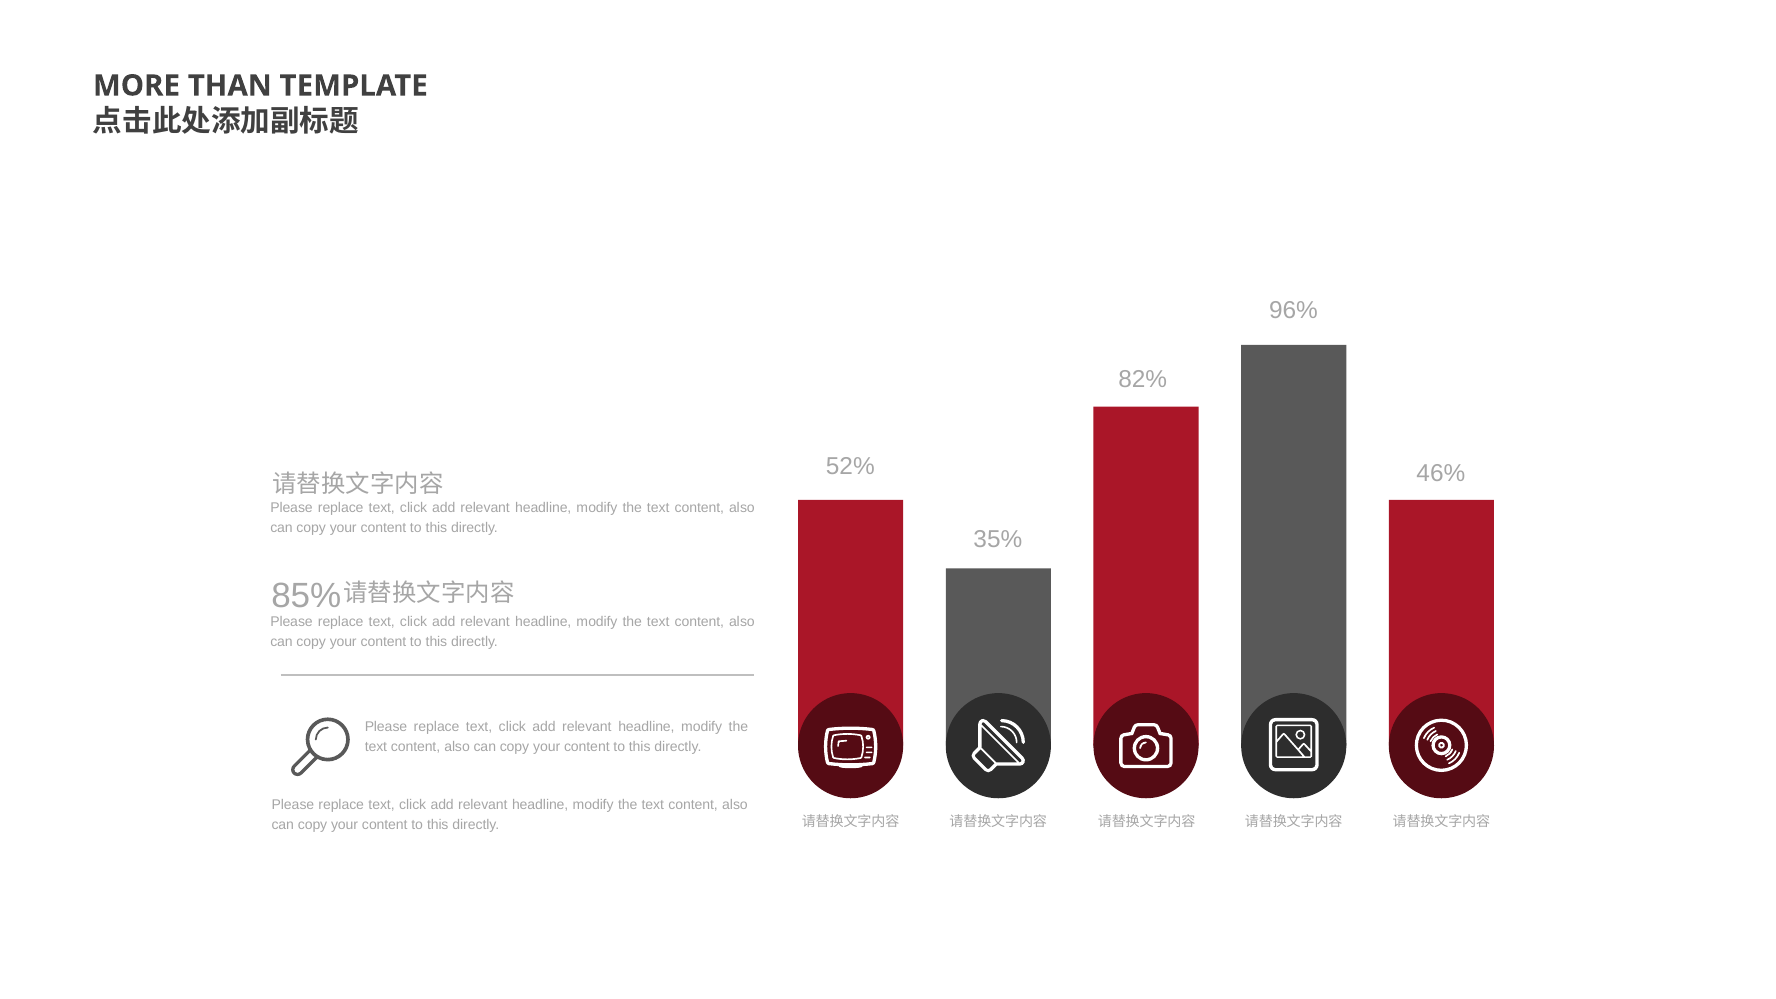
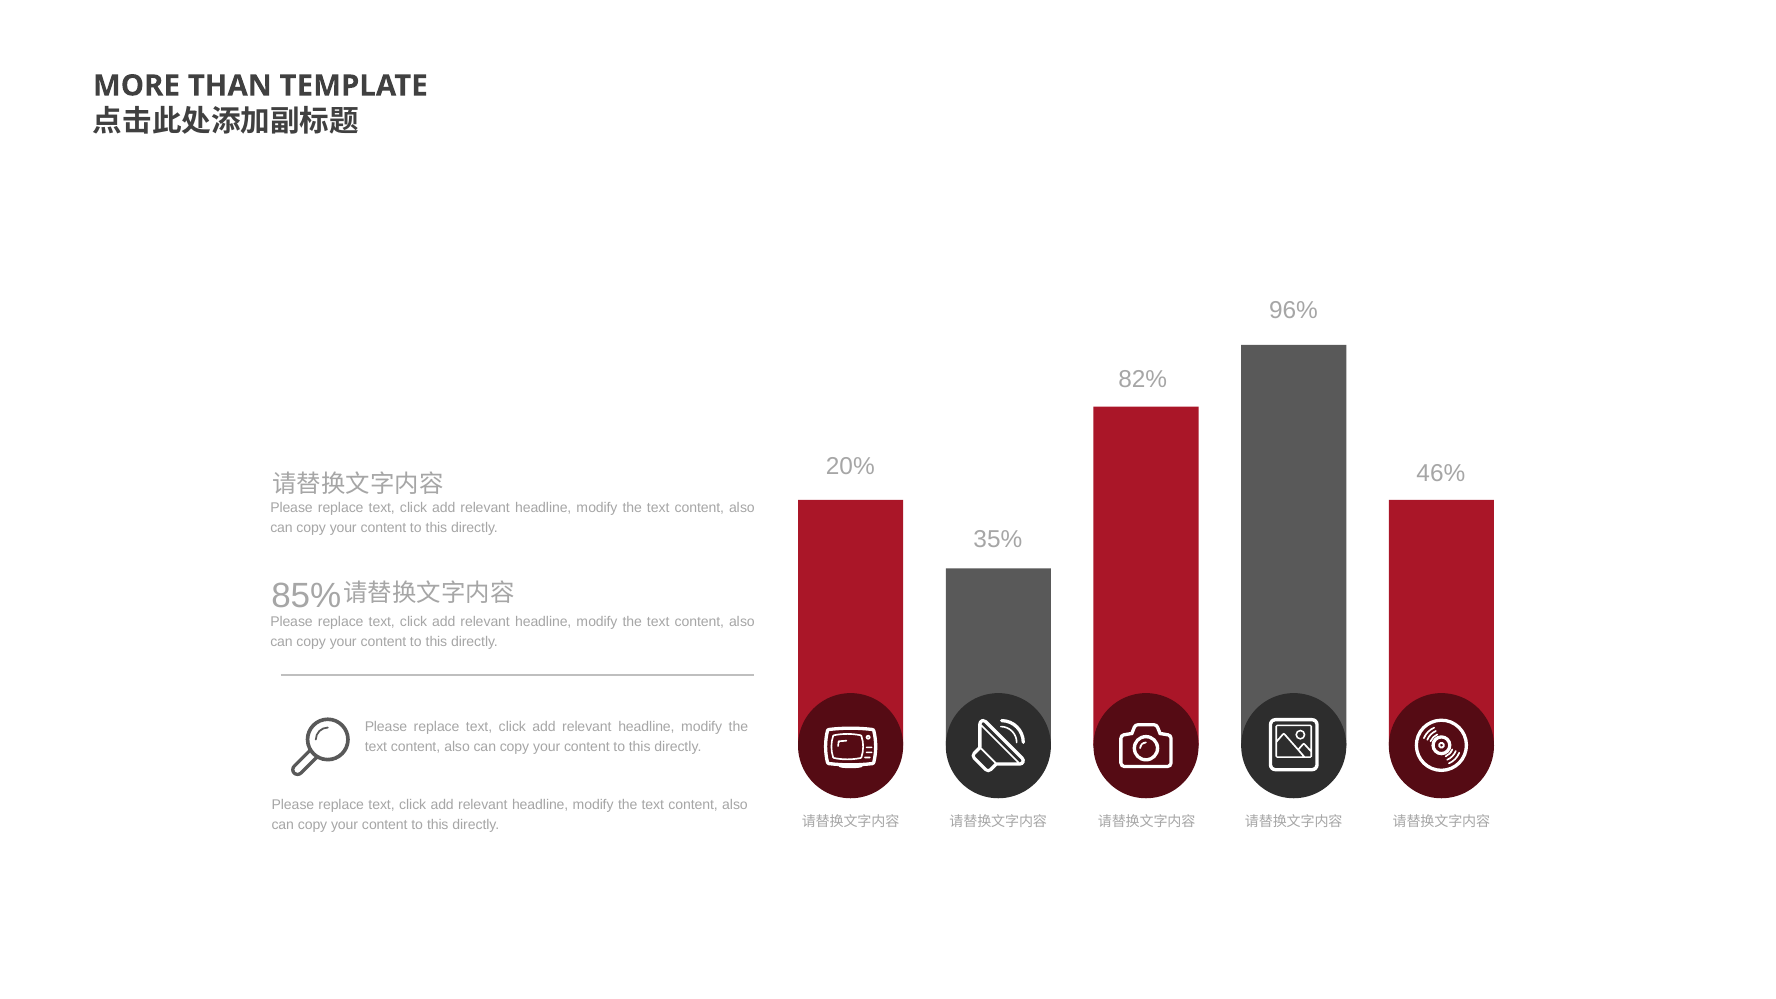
52%: 52% -> 20% (850, 466)
